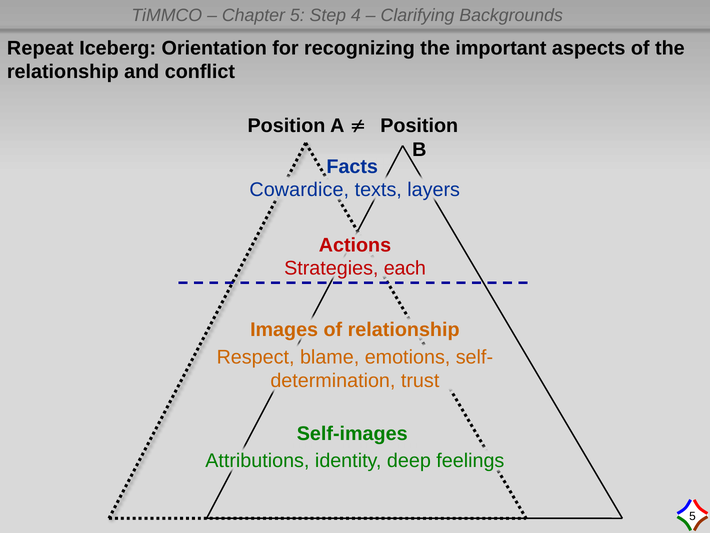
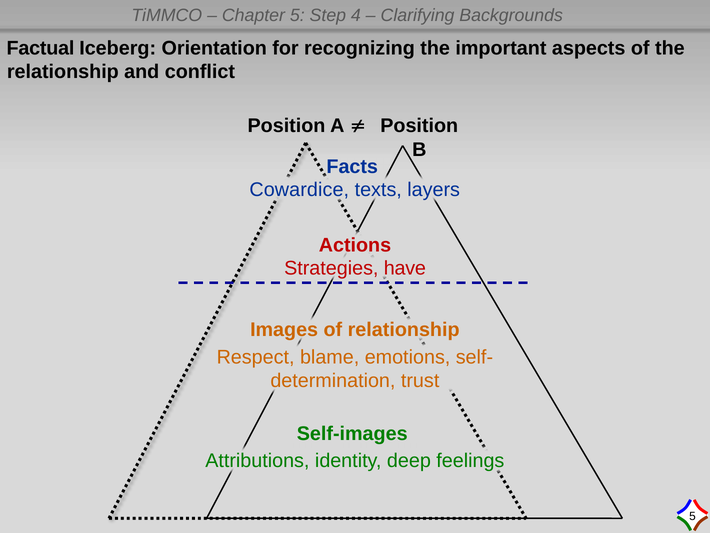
Repeat: Repeat -> Factual (40, 48)
each: each -> have (405, 268)
